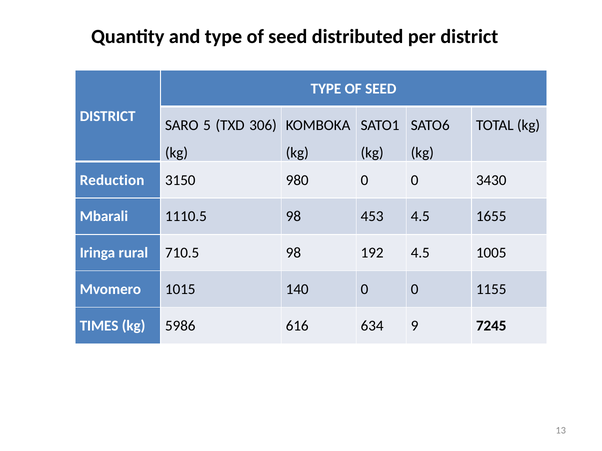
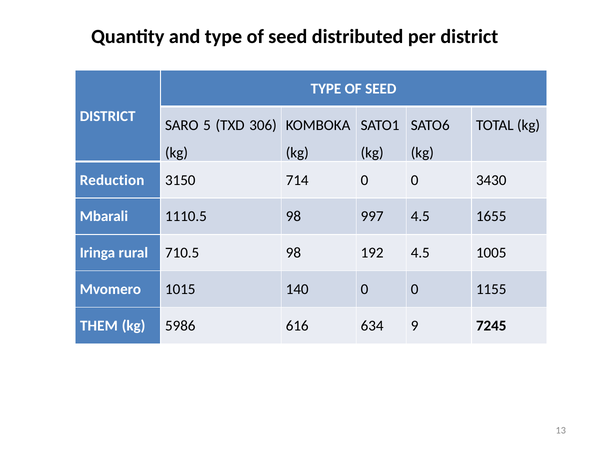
980: 980 -> 714 (297, 180)
453: 453 -> 997 (372, 217)
TIMES: TIMES -> THEM (99, 326)
